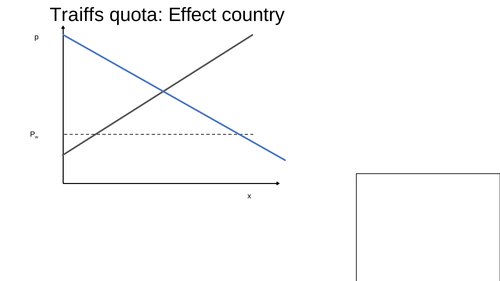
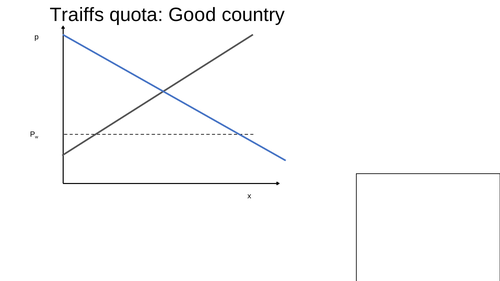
Effect: Effect -> Good (192, 15)
